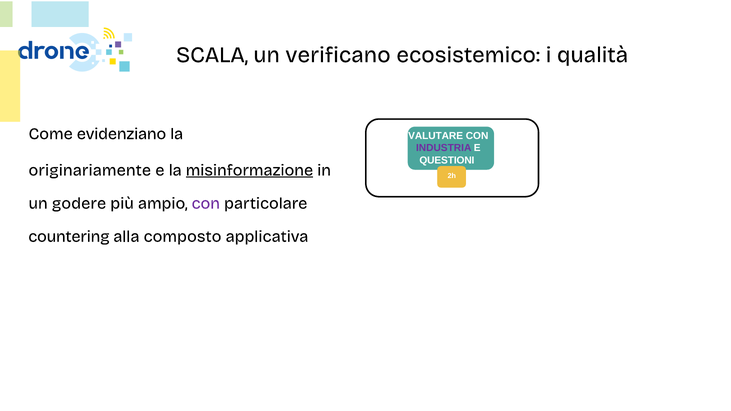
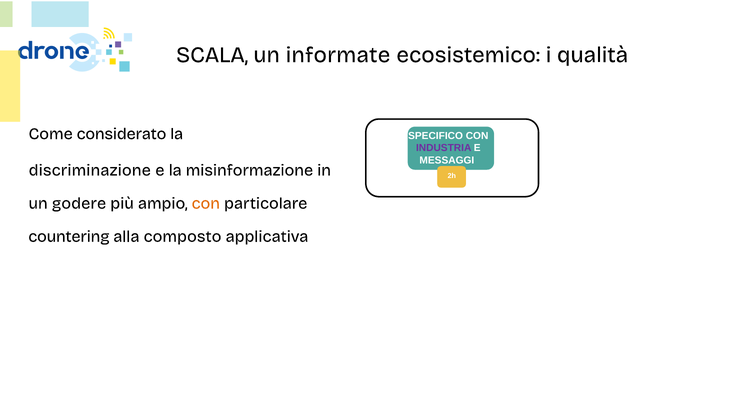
verificano: verificano -> informate (338, 55)
evidenziano: evidenziano -> considerato (121, 134)
VALUTARE: VALUTARE -> SPECIFICO (436, 136)
QUESTIONI: QUESTIONI -> MESSAGGI (447, 160)
originariamente: originariamente -> discriminazione (90, 170)
misinformazione underline: present -> none (249, 170)
con colour: purple -> orange (206, 203)
